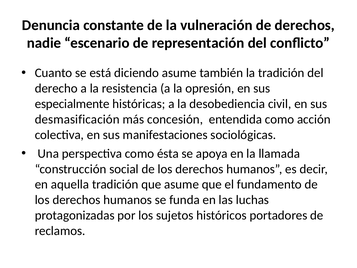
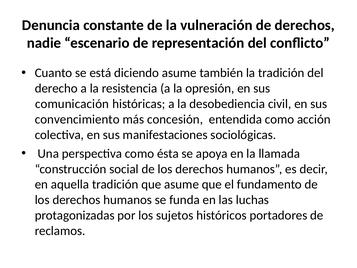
especialmente: especialmente -> comunicación (72, 104)
desmasificación: desmasificación -> convencimiento (77, 119)
